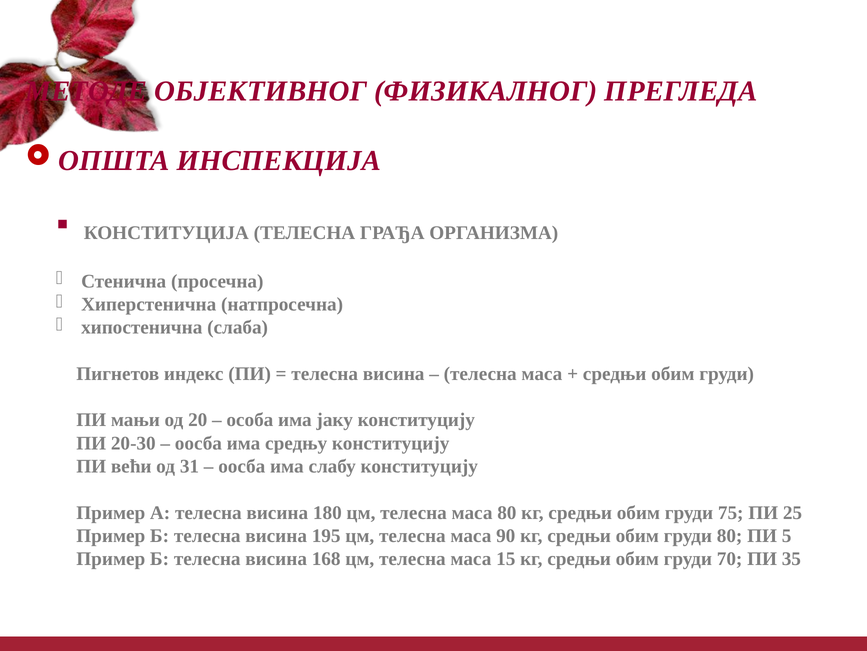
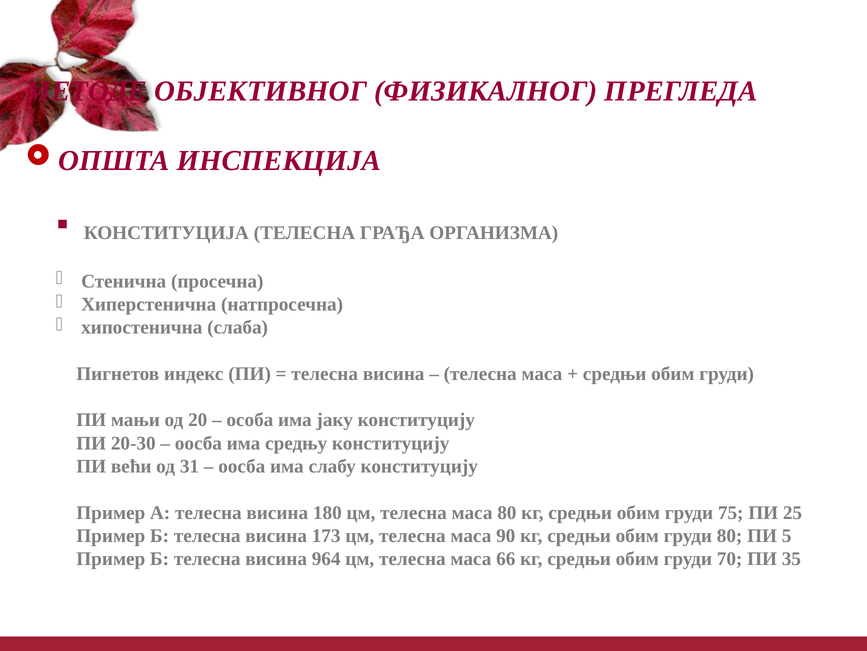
195: 195 -> 173 (326, 535)
168: 168 -> 964 (326, 558)
15: 15 -> 66 (506, 558)
